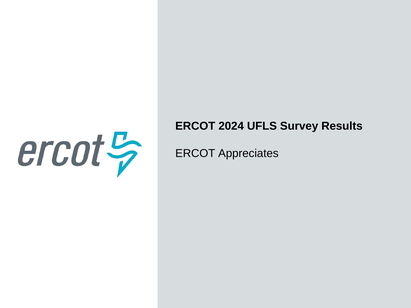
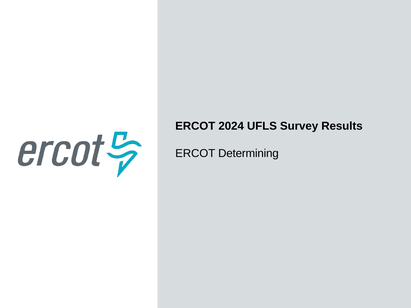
Appreciates: Appreciates -> Determining (248, 154)
